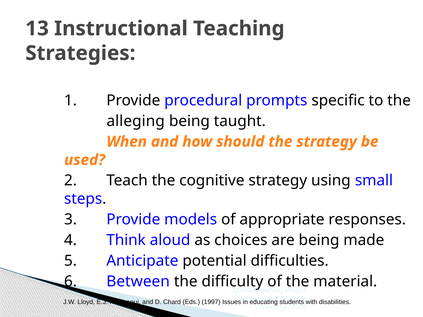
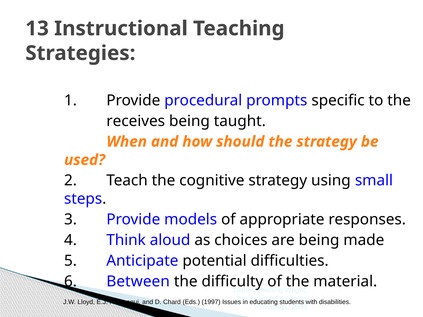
alleging: alleging -> receives (136, 121)
